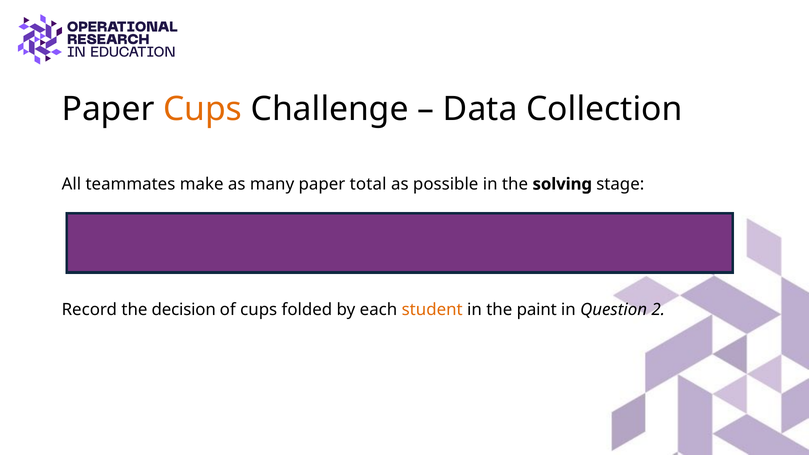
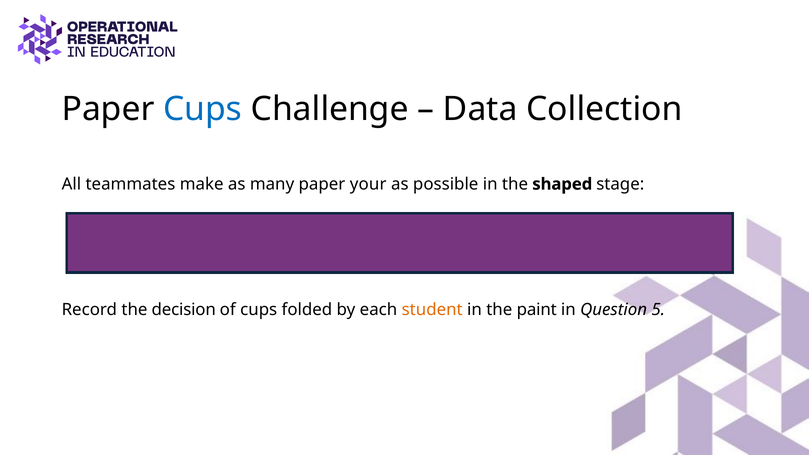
Cups colour: orange -> blue (203, 109)
total: total -> your (368, 184)
solving: solving -> shaped (562, 184)
2: 2 -> 5 (658, 310)
